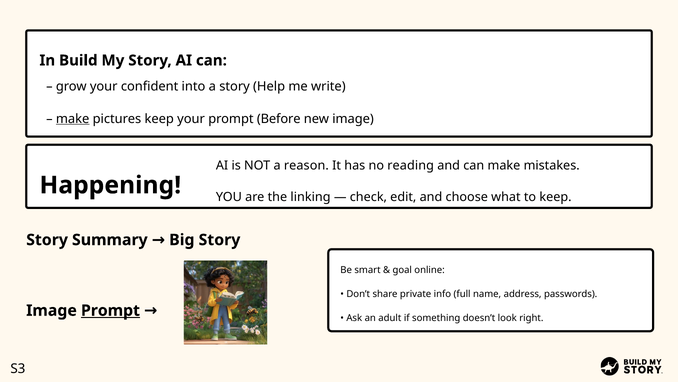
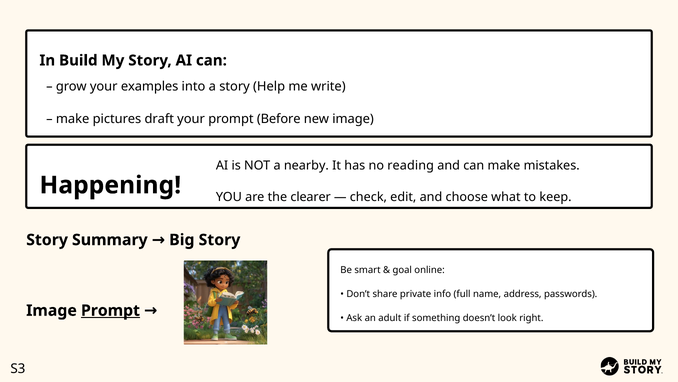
confident: confident -> examples (150, 86)
make underline: present -> none (73, 119)
pictures keep: keep -> draft (159, 119)
reason: reason -> nearby (306, 165)
linking: linking -> clearer (311, 197)
